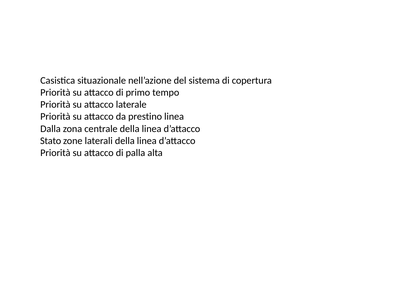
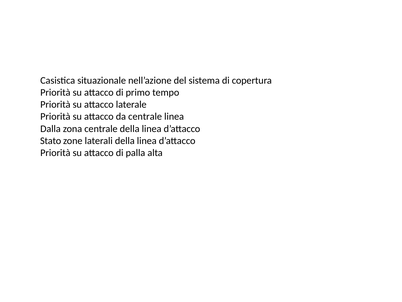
da prestino: prestino -> centrale (145, 116)
